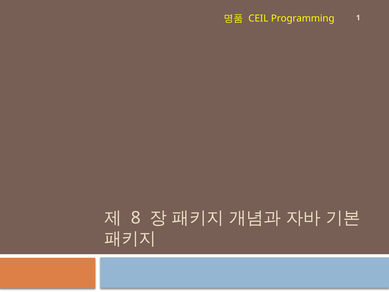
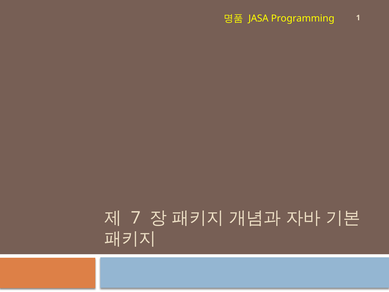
CEIL: CEIL -> JASA (258, 18)
8: 8 -> 7 (136, 218)
